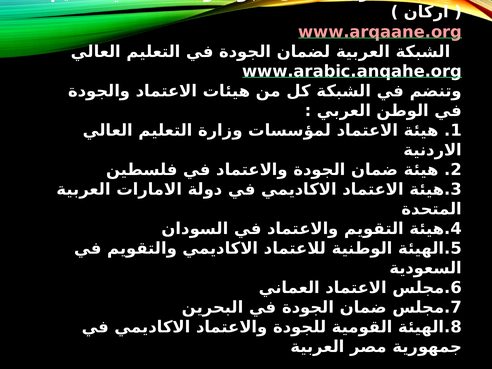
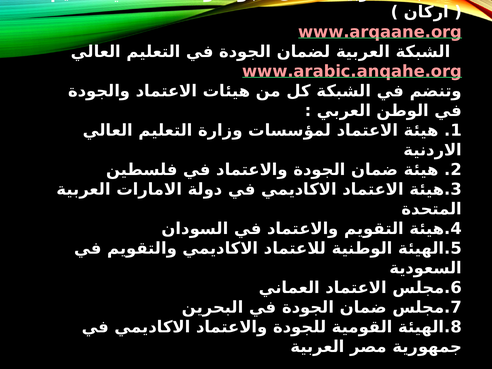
www.arabic.anqahe.org colour: white -> pink (352, 71)
